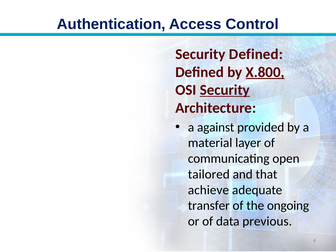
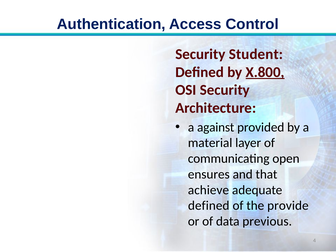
Security Defined: Defined -> Student (256, 54)
Security underline: present -> none (225, 90)
tailored: tailored -> ensures (209, 174)
transfer: transfer -> defined (209, 206)
ongoing: ongoing -> provide (288, 206)
